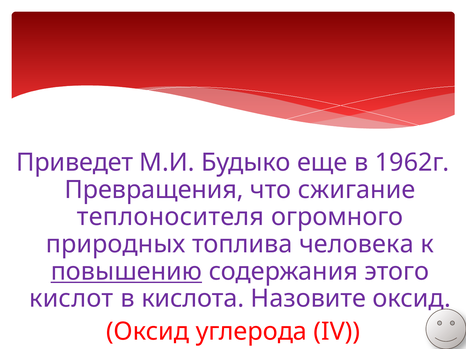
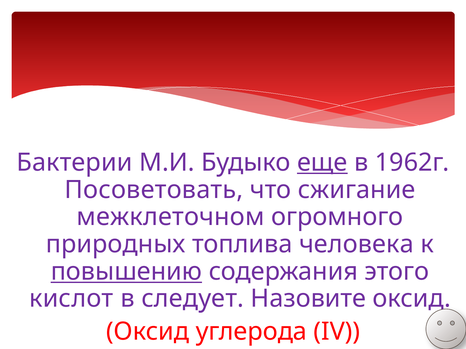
Приведет: Приведет -> Бактерии (75, 163)
еще underline: none -> present (322, 163)
Превращения: Превращения -> Посоветовать (154, 190)
теплоносителя: теплоносителя -> межклеточном (171, 217)
кислота: кислота -> следует (193, 299)
